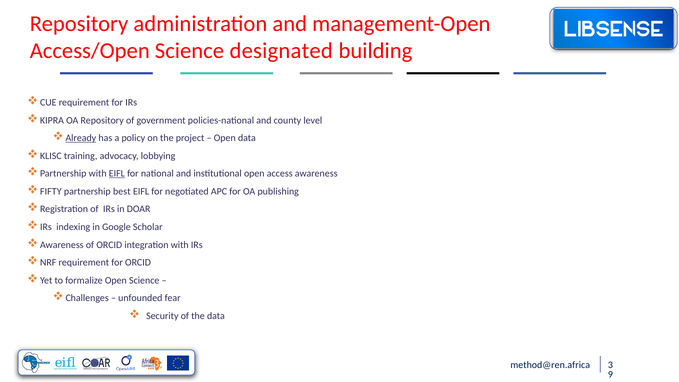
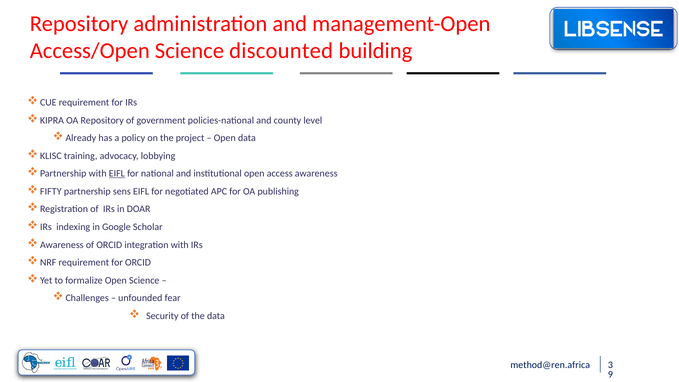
designated: designated -> discounted (281, 51)
Already underline: present -> none (81, 138)
best: best -> sens (122, 191)
